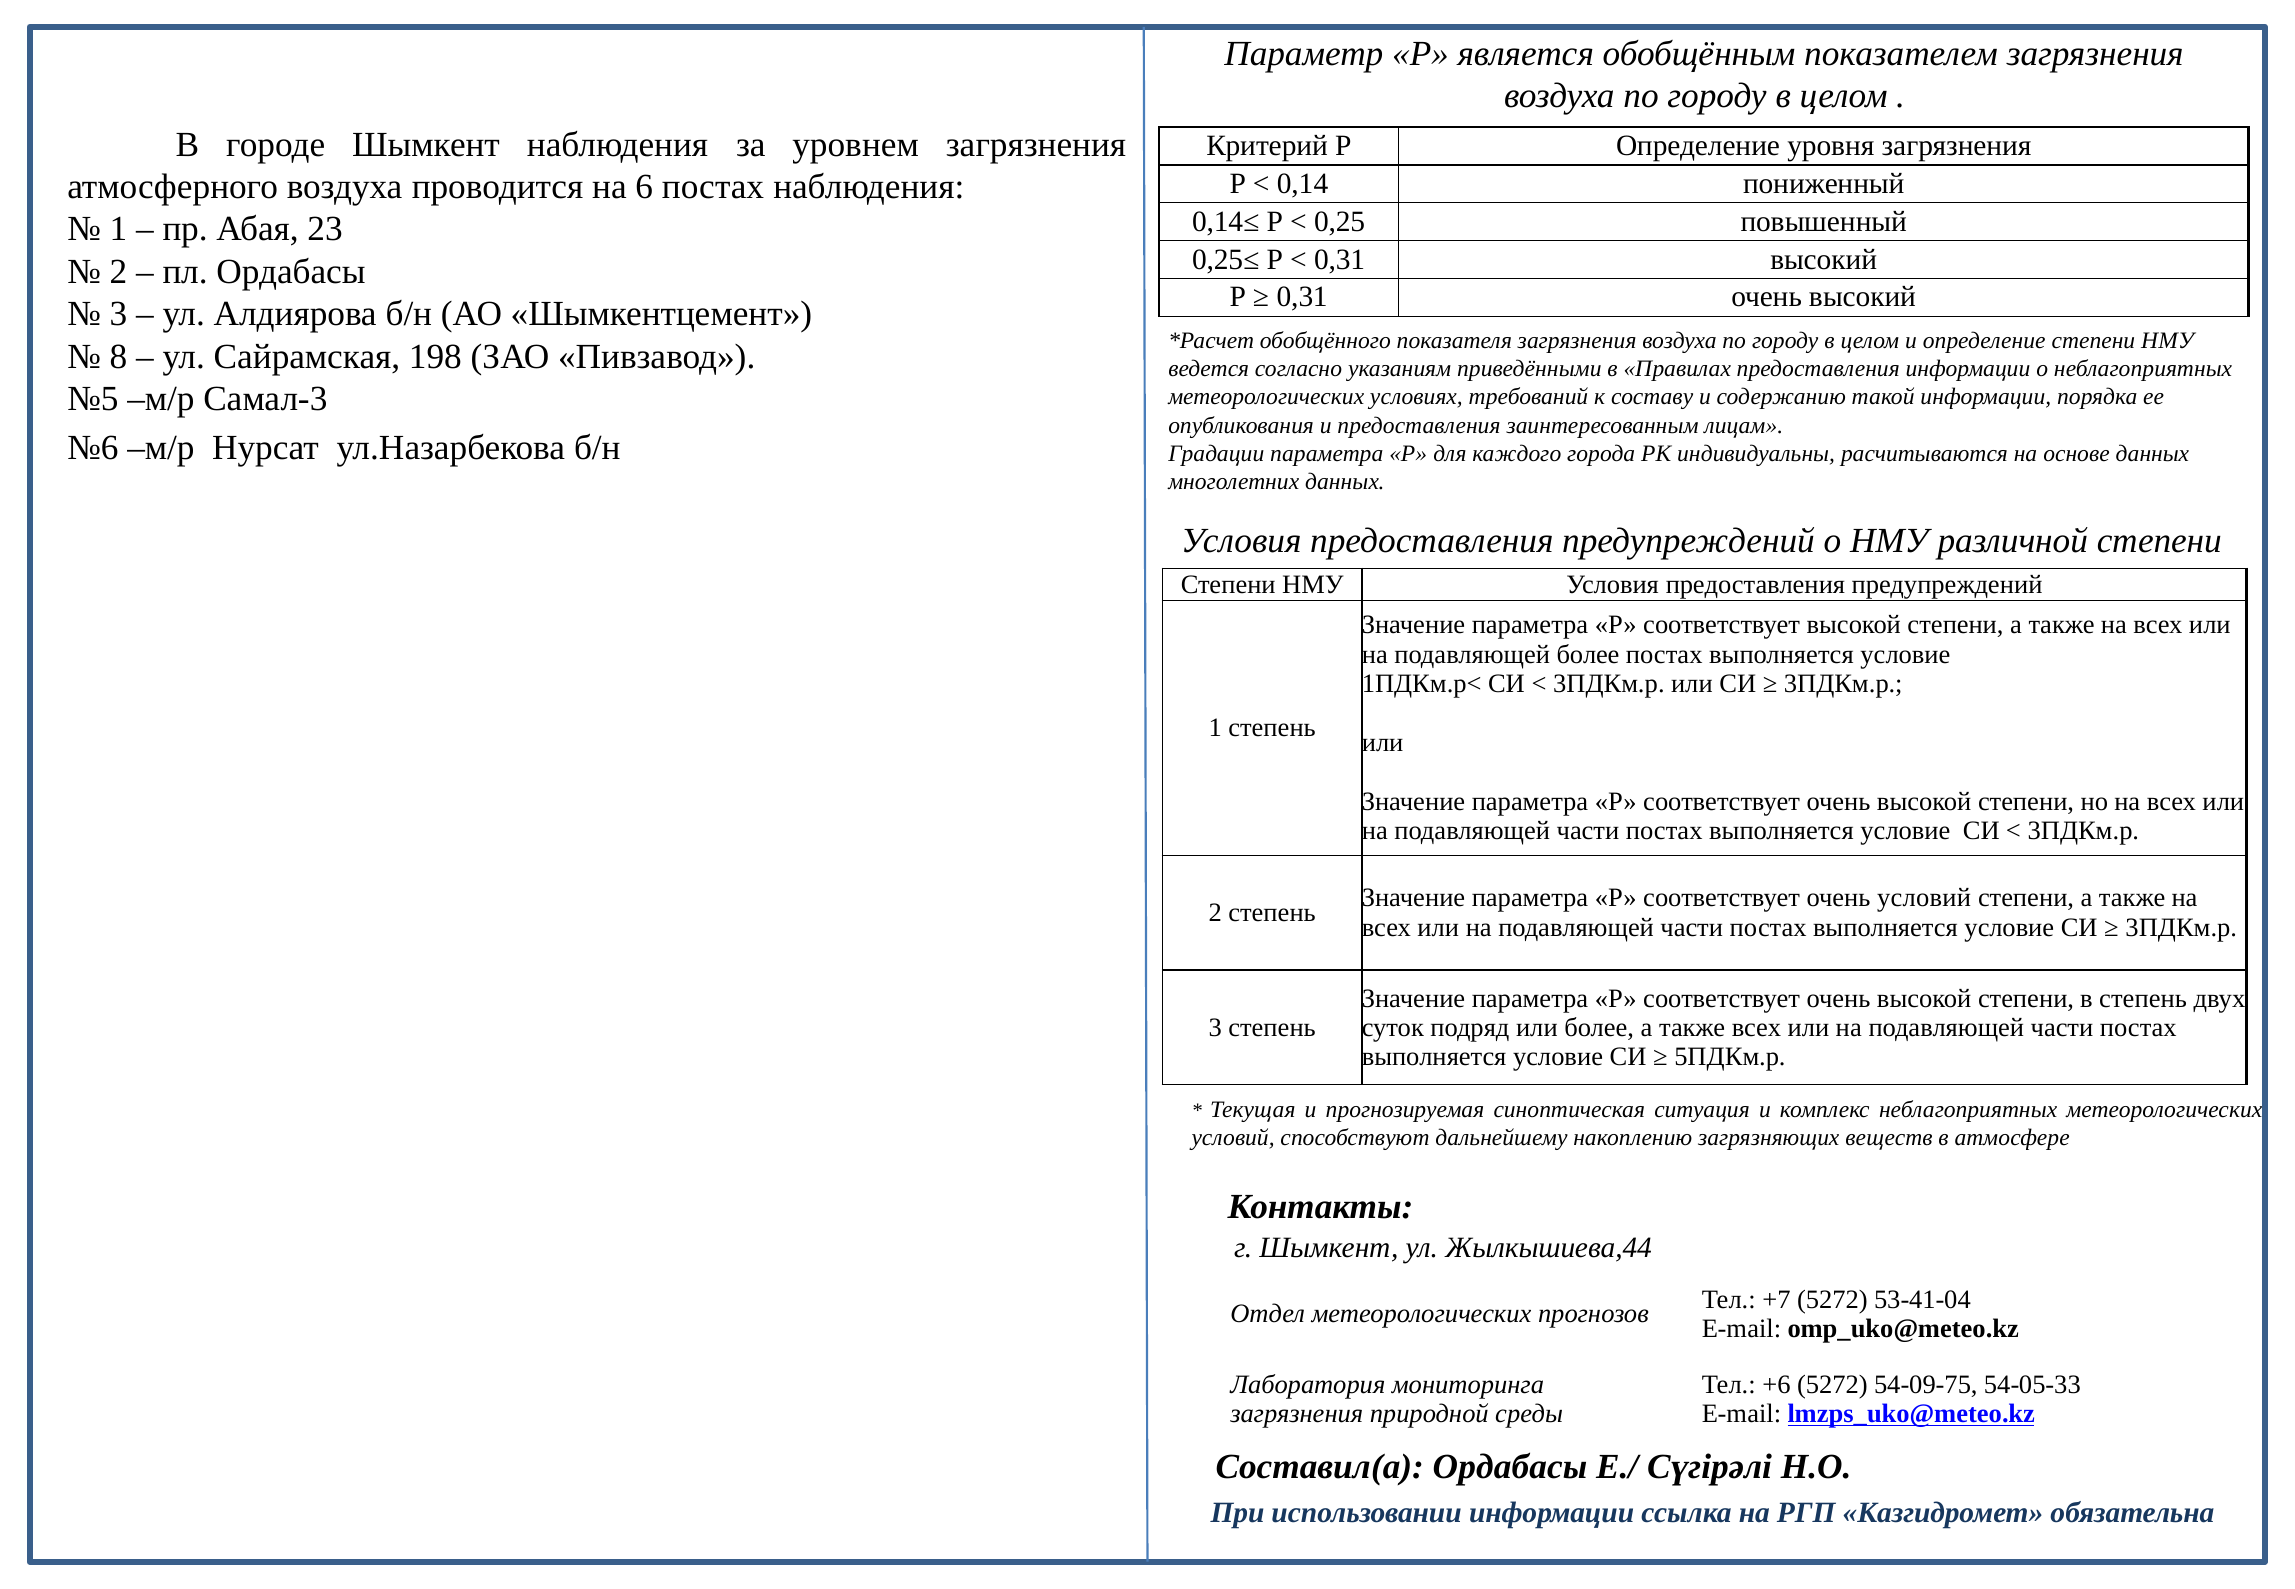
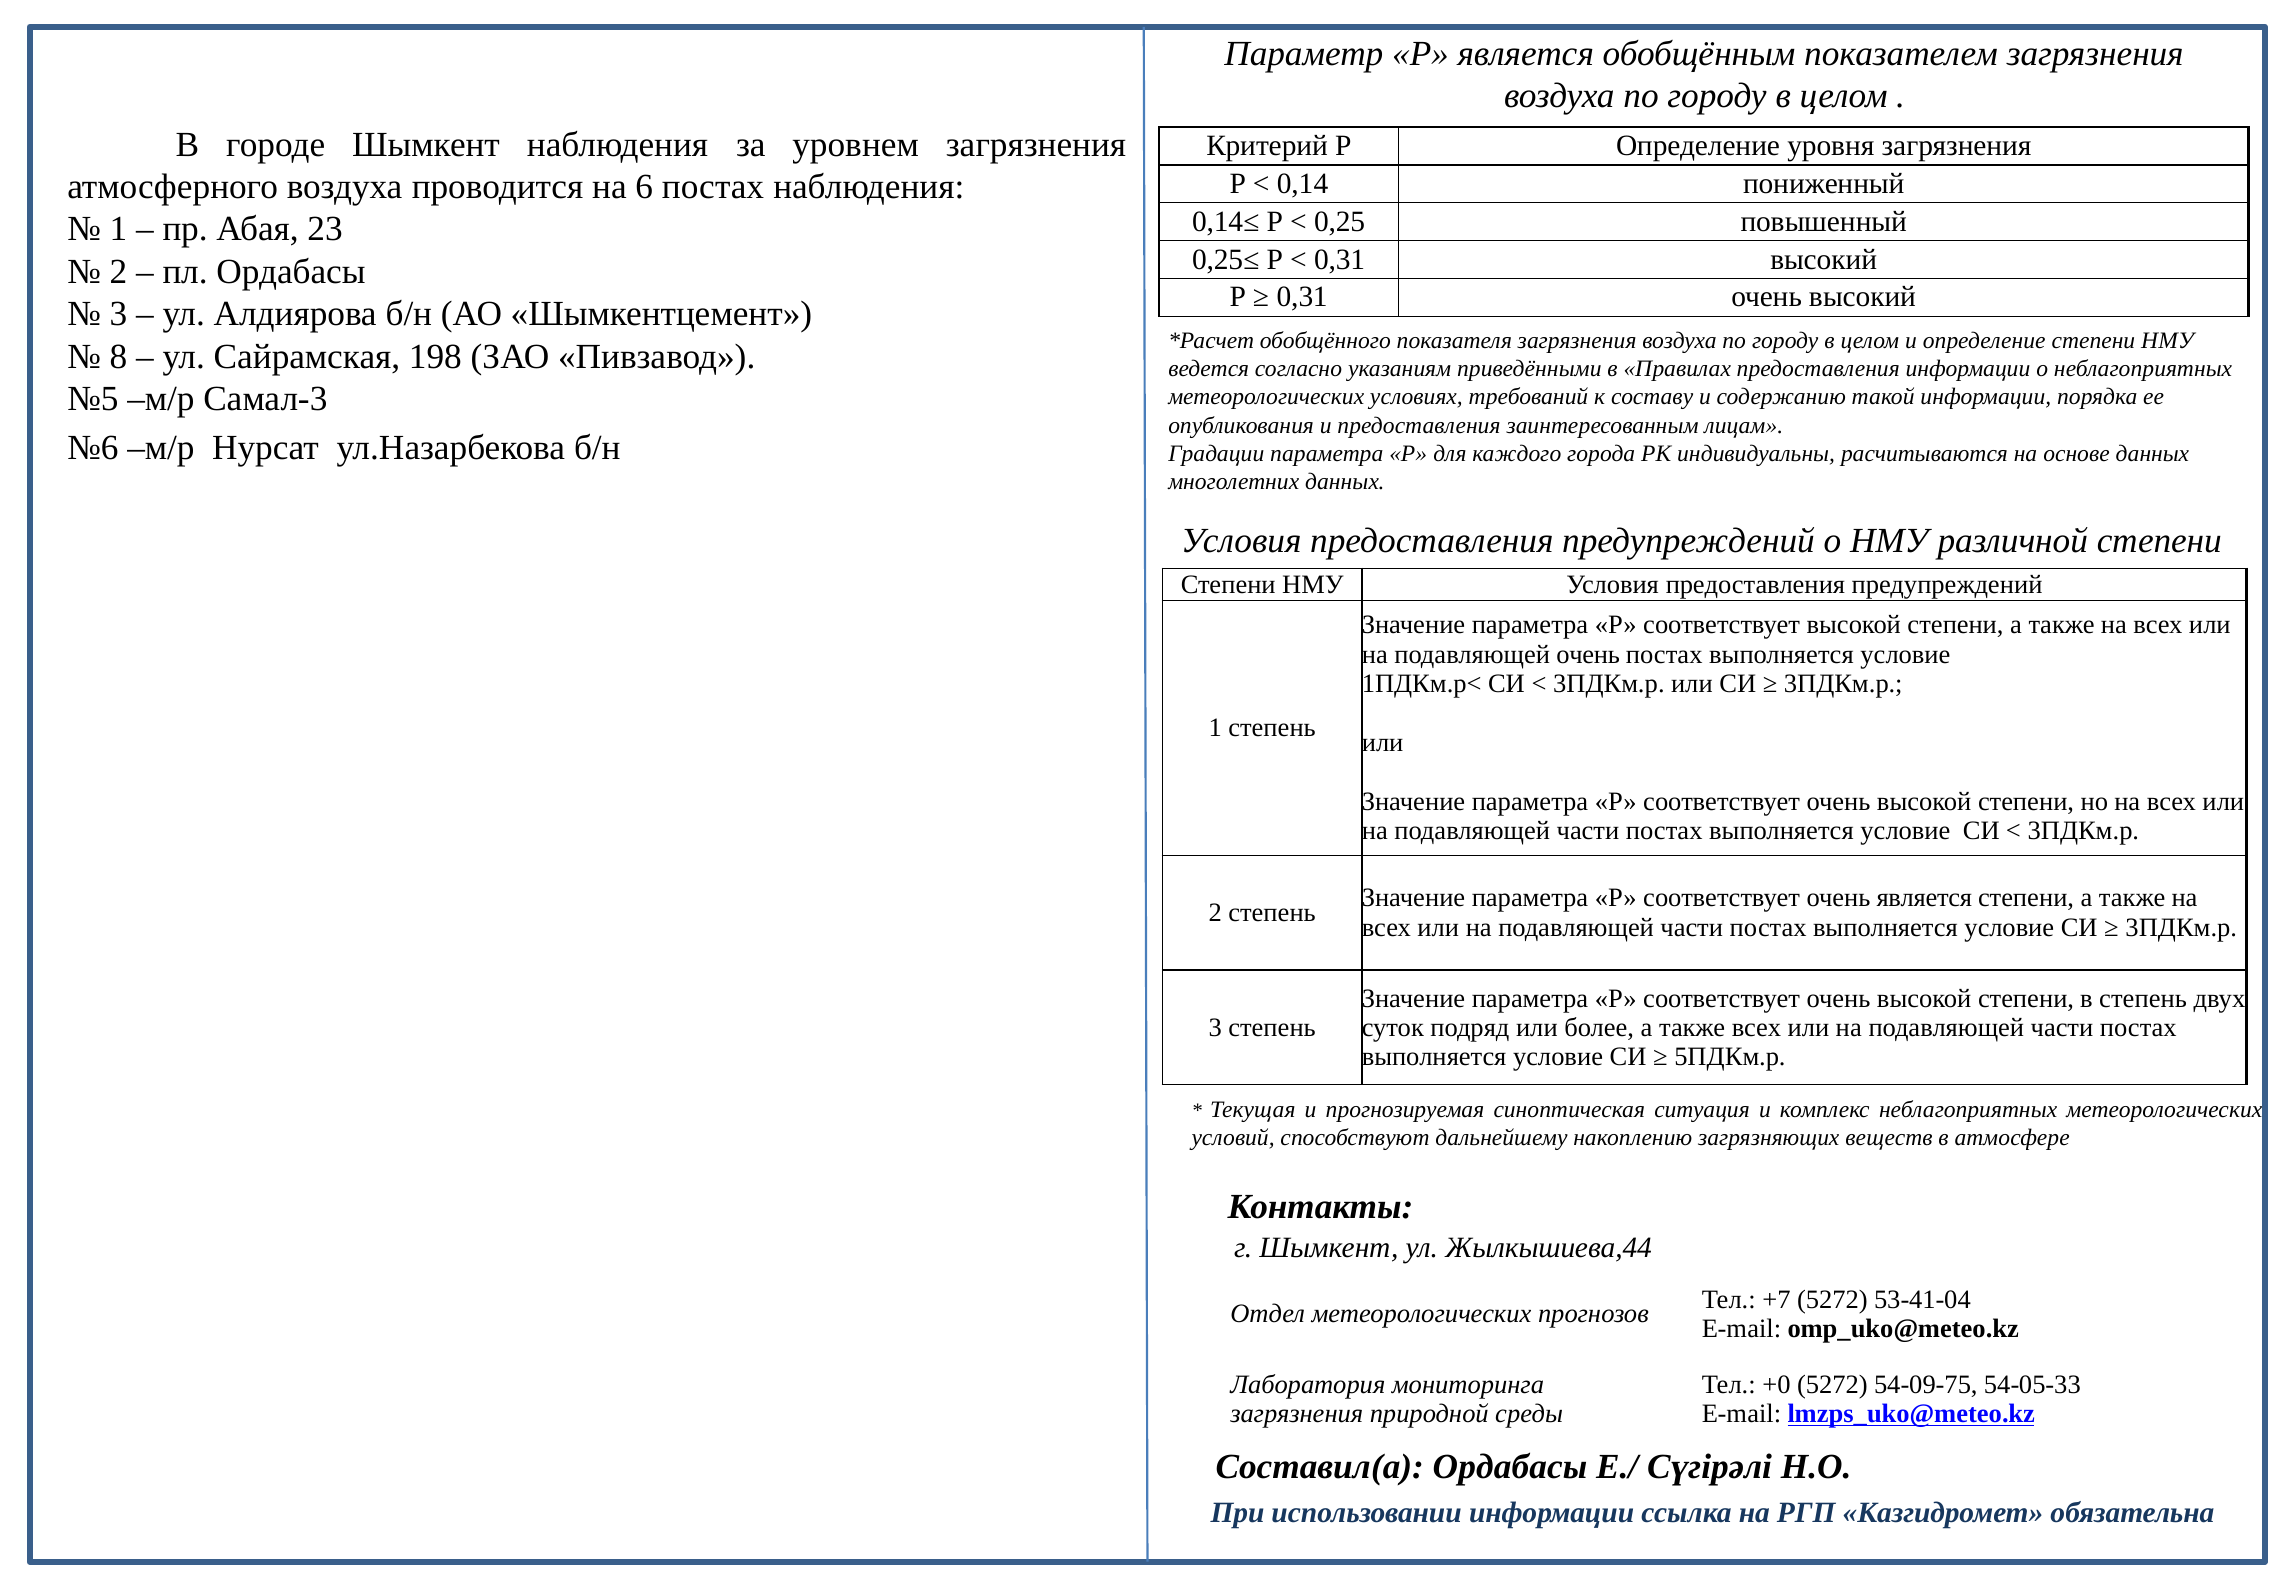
подавляющей более: более -> очень (1588, 654)
очень условий: условий -> является (1924, 898)
+6: +6 -> +0 (1777, 1384)
